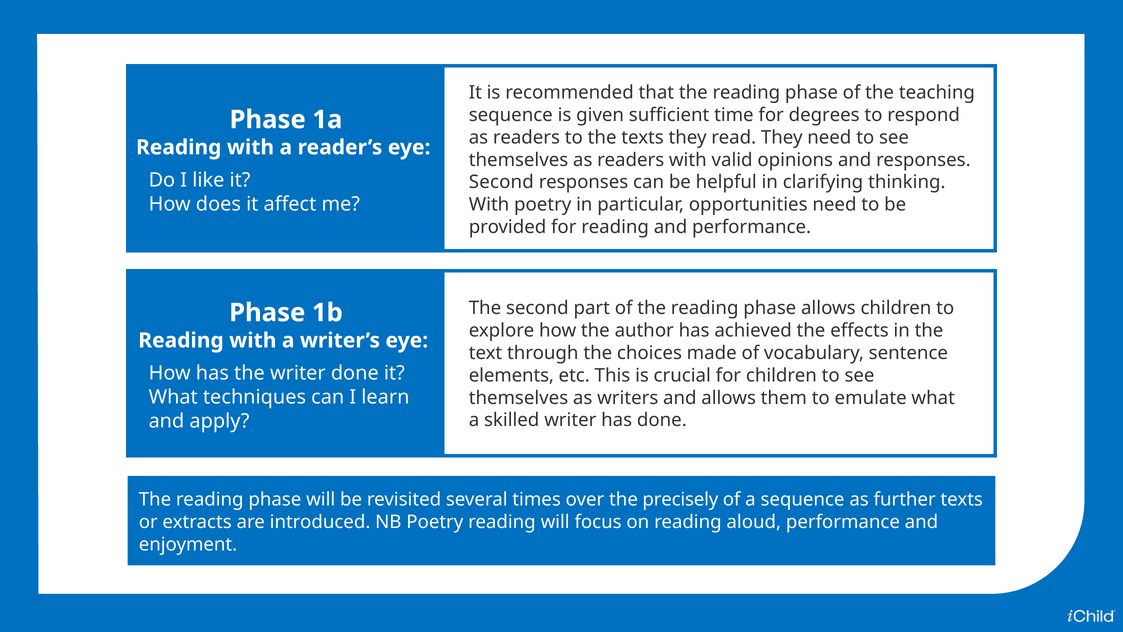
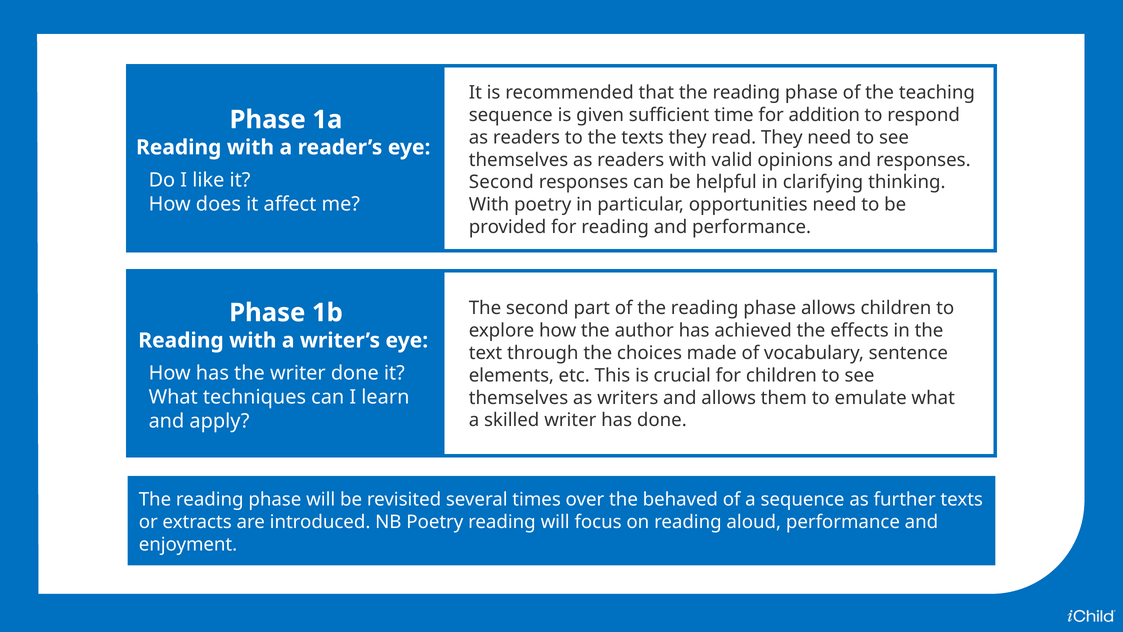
degrees: degrees -> addition (824, 115)
precisely: precisely -> behaved (680, 499)
